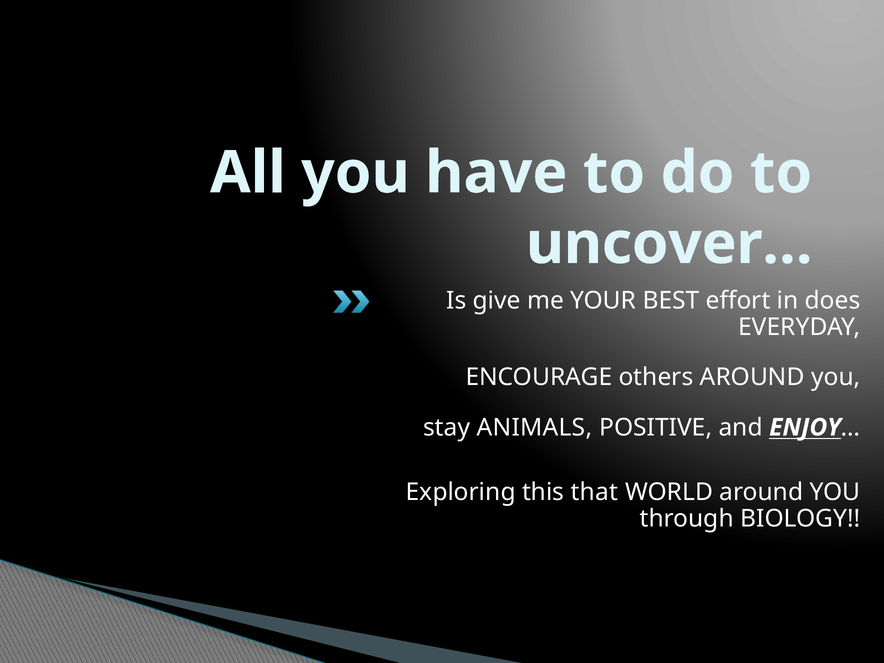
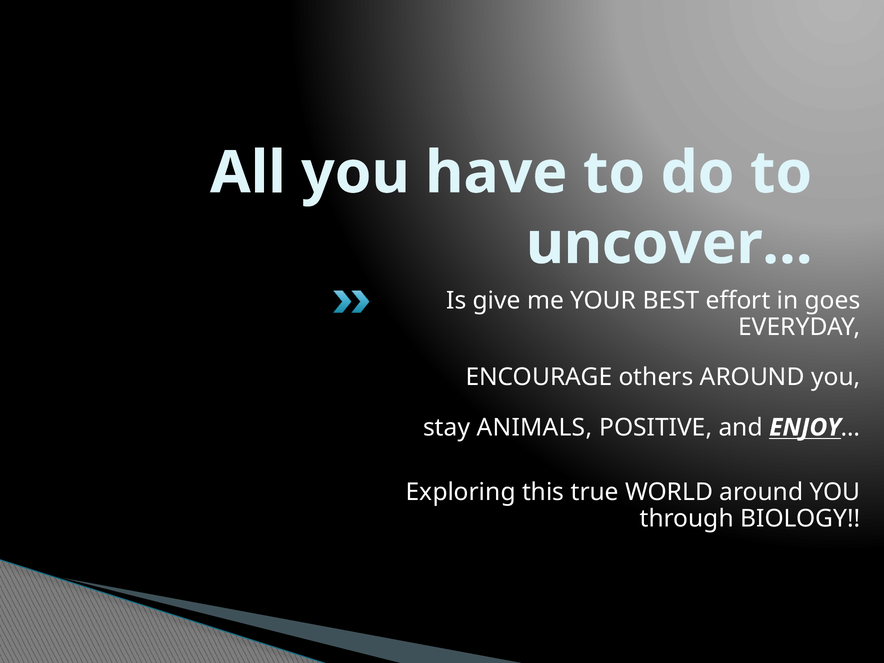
does: does -> goes (833, 301)
that: that -> true (595, 492)
